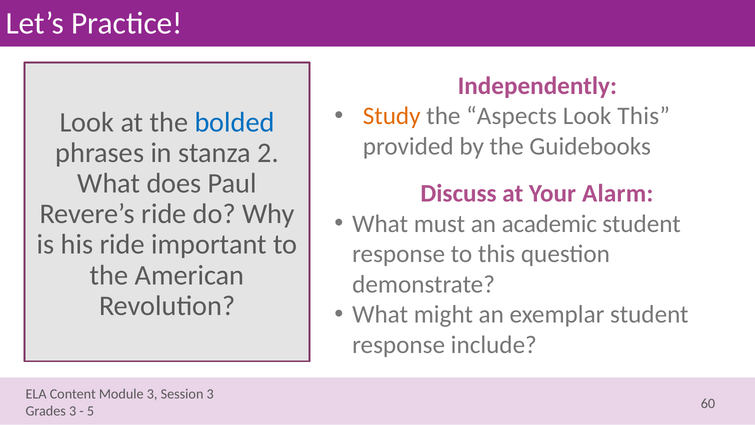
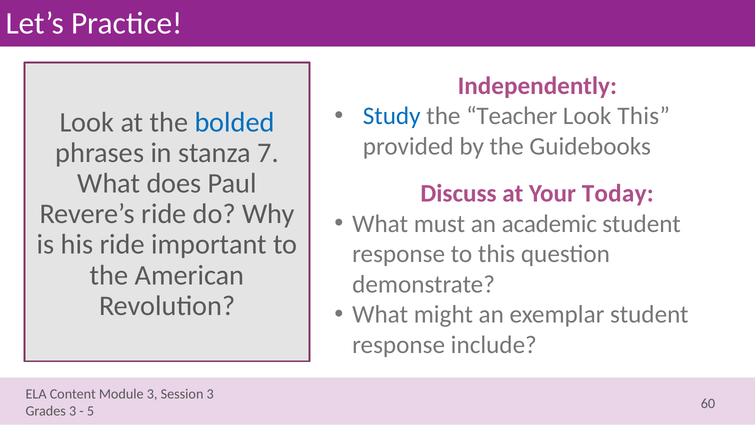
Study colour: orange -> blue (392, 116)
Aspects: Aspects -> Teacher (512, 116)
2: 2 -> 7 (268, 153)
Alarm: Alarm -> Today (618, 193)
